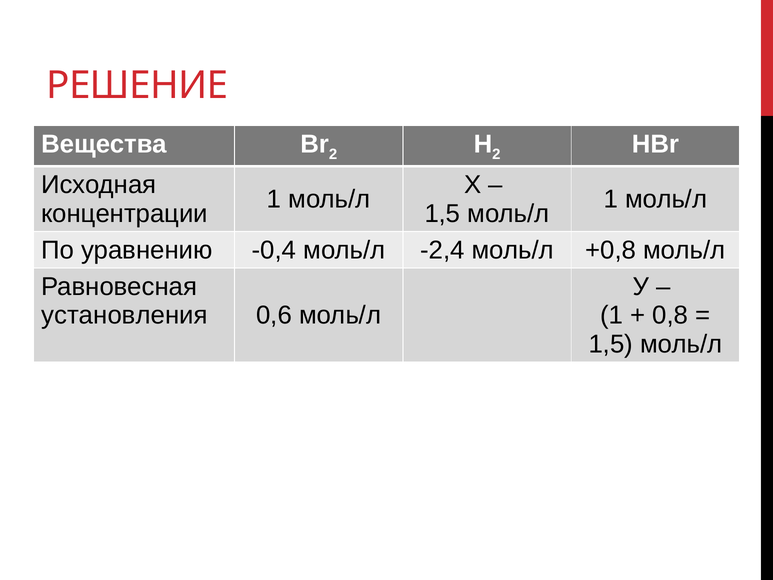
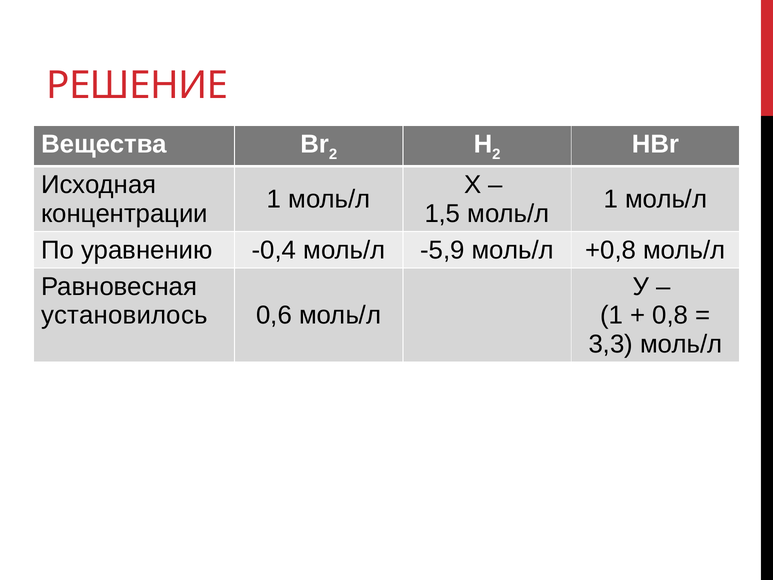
-2,4: -2,4 -> -5,9 (442, 250)
установления: установления -> установилось (124, 315)
1,5: 1,5 -> 3,3 (611, 344)
